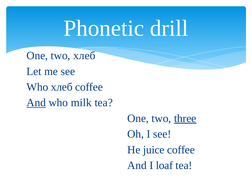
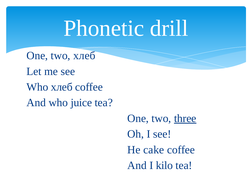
And underline: present -> none (36, 103)
milk: milk -> juice (81, 103)
juice: juice -> cake (154, 150)
loaf: loaf -> kilo (164, 165)
